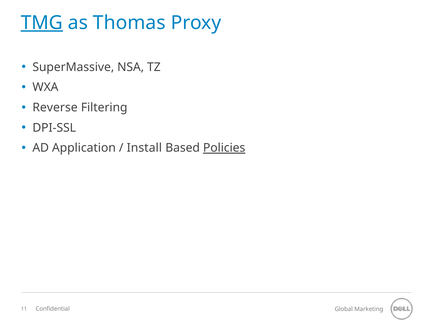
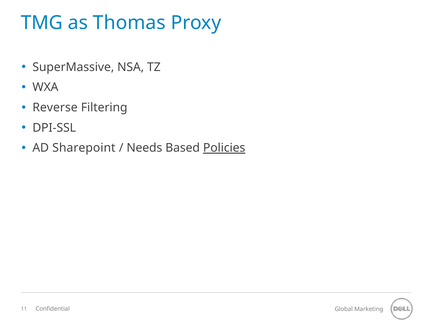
TMG underline: present -> none (42, 23)
Application: Application -> Sharepoint (84, 148)
Install: Install -> Needs (144, 148)
